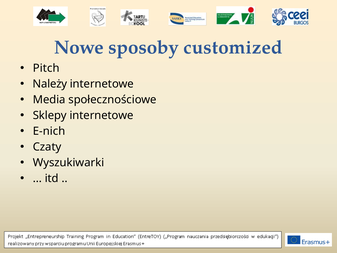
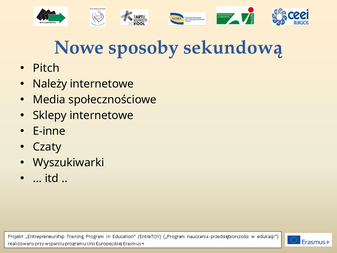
customized: customized -> sekundową (233, 47)
E-nich: E-nich -> E-inne (49, 131)
